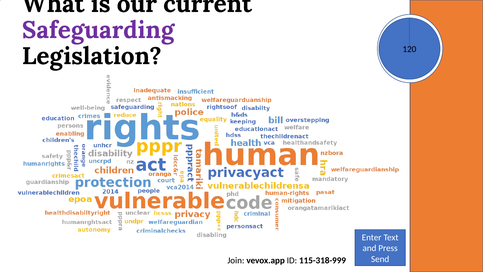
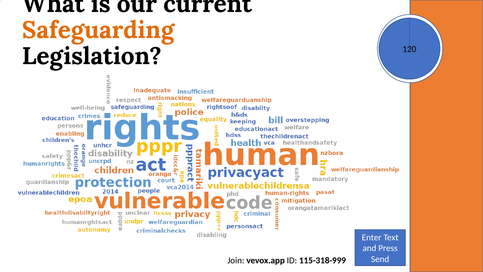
Safeguarding colour: purple -> orange (98, 30)
